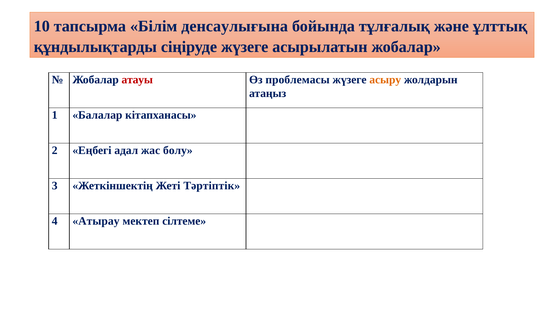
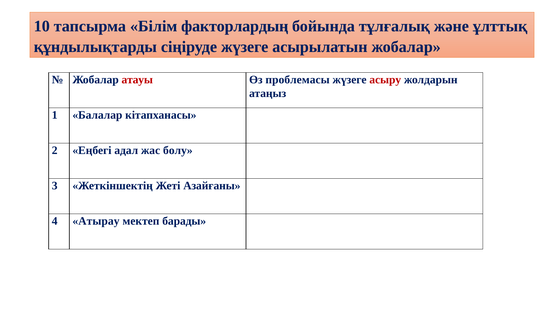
денсаулығына: денсаулығына -> факторлардың (235, 26)
асыру colour: orange -> red (385, 80)
Тәртіптік: Тәртіптік -> Азайғаны (212, 186)
сілтеме: сілтеме -> барады (184, 221)
